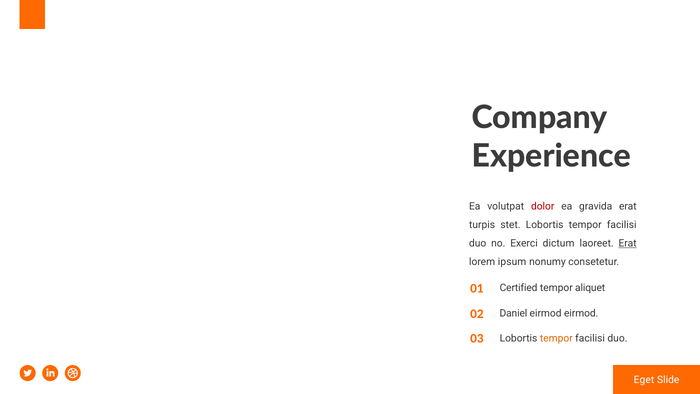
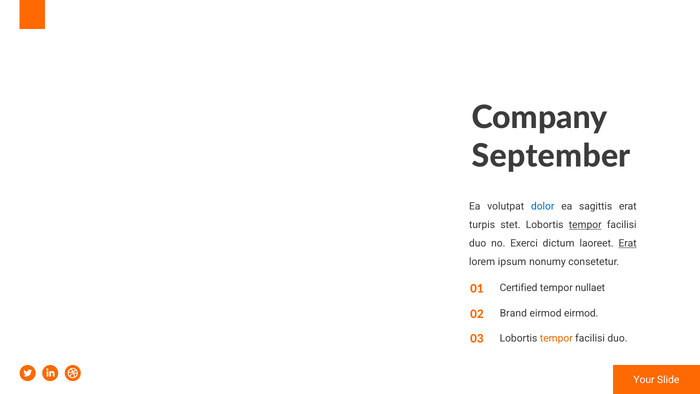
Experience: Experience -> September (551, 156)
dolor colour: red -> blue (543, 206)
gravida: gravida -> sagittis (596, 206)
tempor underline: none -> present (585, 225)
aliquet: aliquet -> nullaet (590, 288)
Daniel: Daniel -> Brand (513, 313)
Eget: Eget -> Your (644, 380)
